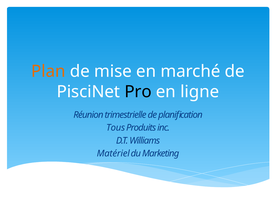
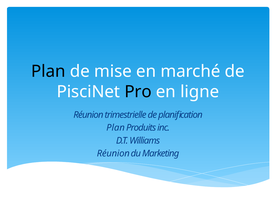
Plan colour: orange -> black (48, 71)
Tous: Tous -> Plan (116, 128)
Matériel: Matériel -> Réunion (113, 154)
